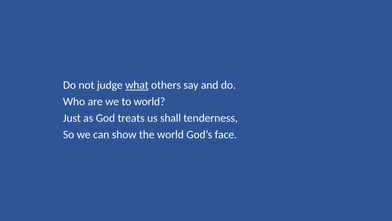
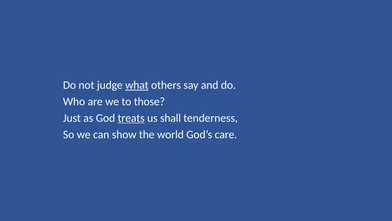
to world: world -> those (149, 101)
treats underline: none -> present (131, 118)
face: face -> care (226, 134)
